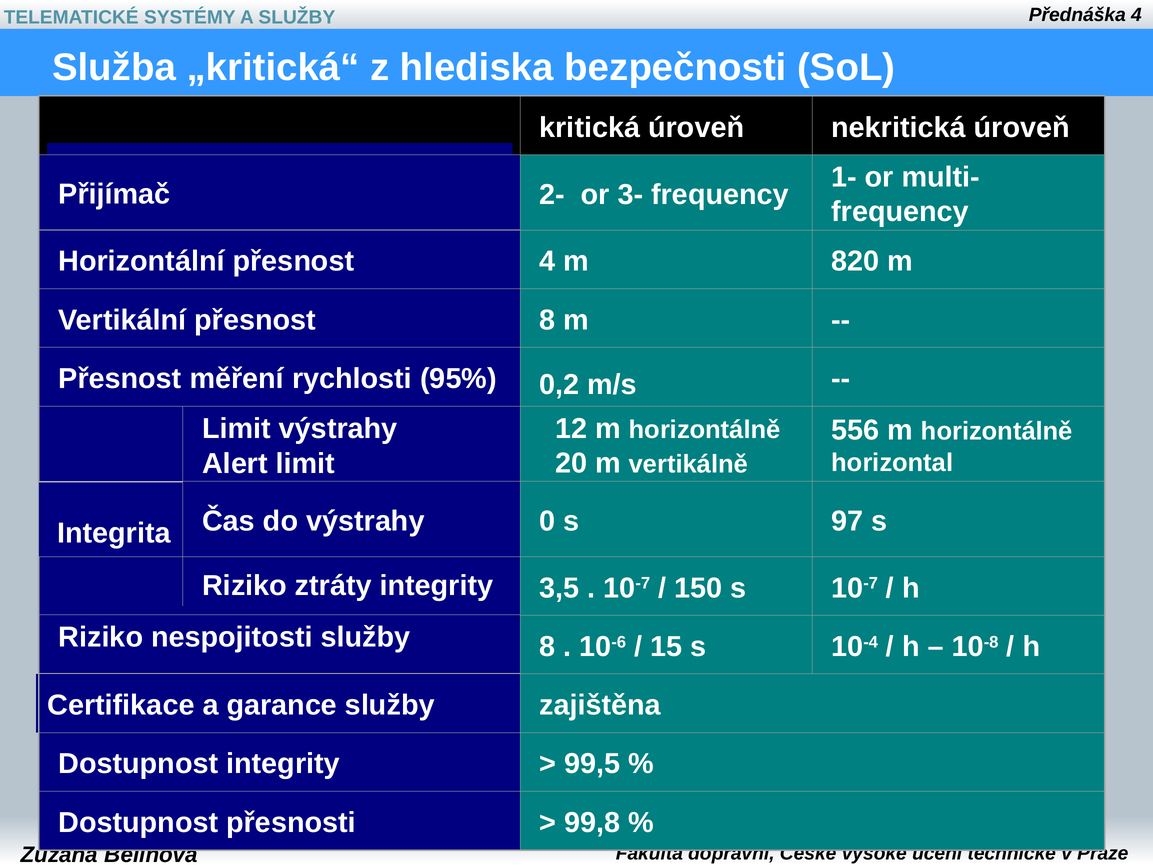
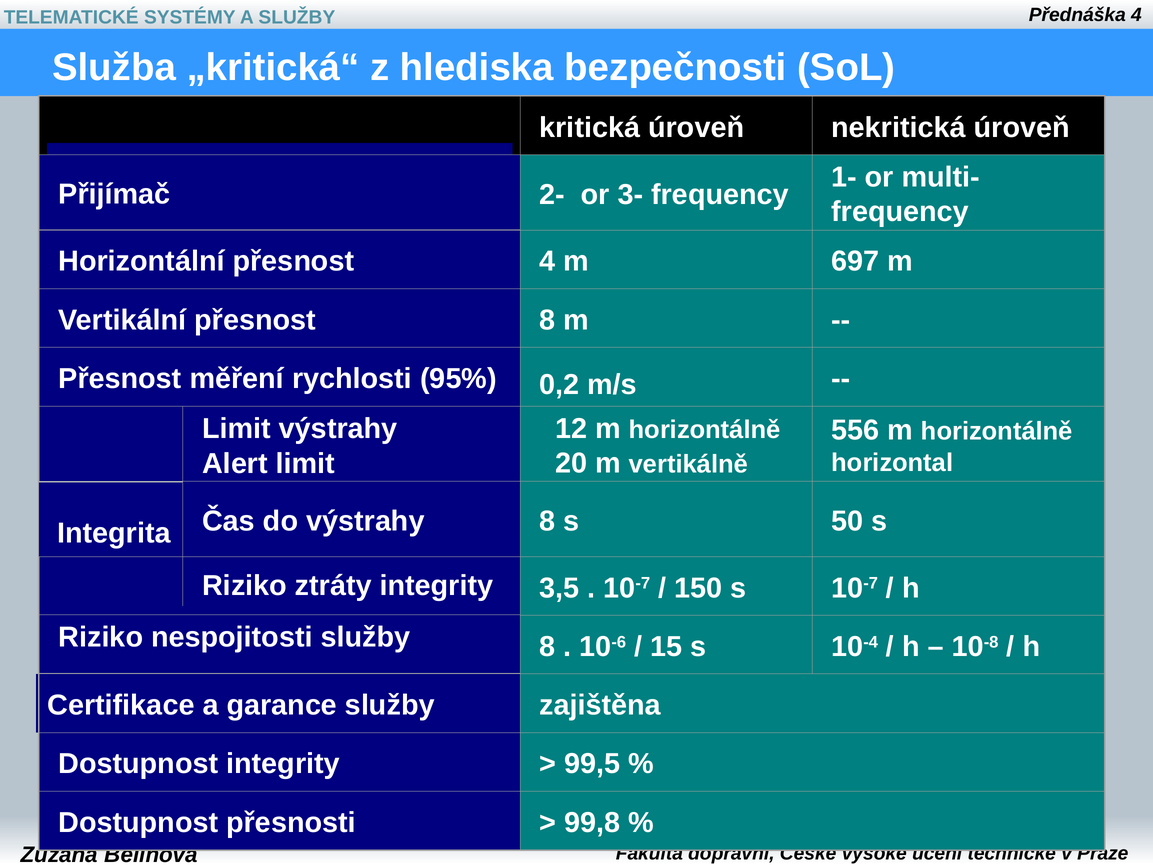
820: 820 -> 697 (855, 261)
výstrahy 0: 0 -> 8 (547, 521)
97: 97 -> 50 (847, 521)
